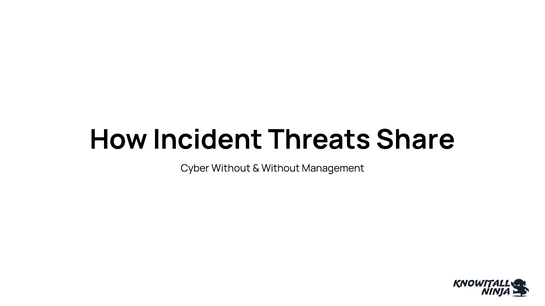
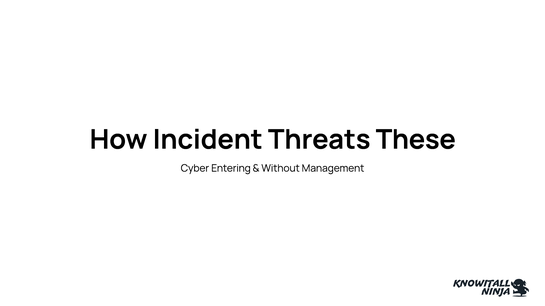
Share: Share -> These (416, 140)
Cyber Without: Without -> Entering (231, 169)
